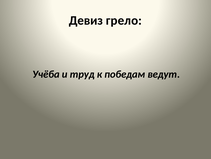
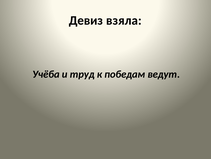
грело: грело -> взяла (124, 20)
